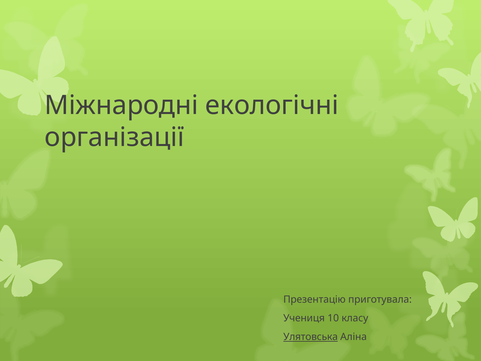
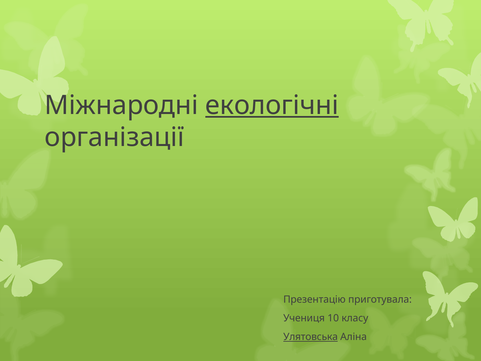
екологічні underline: none -> present (272, 105)
